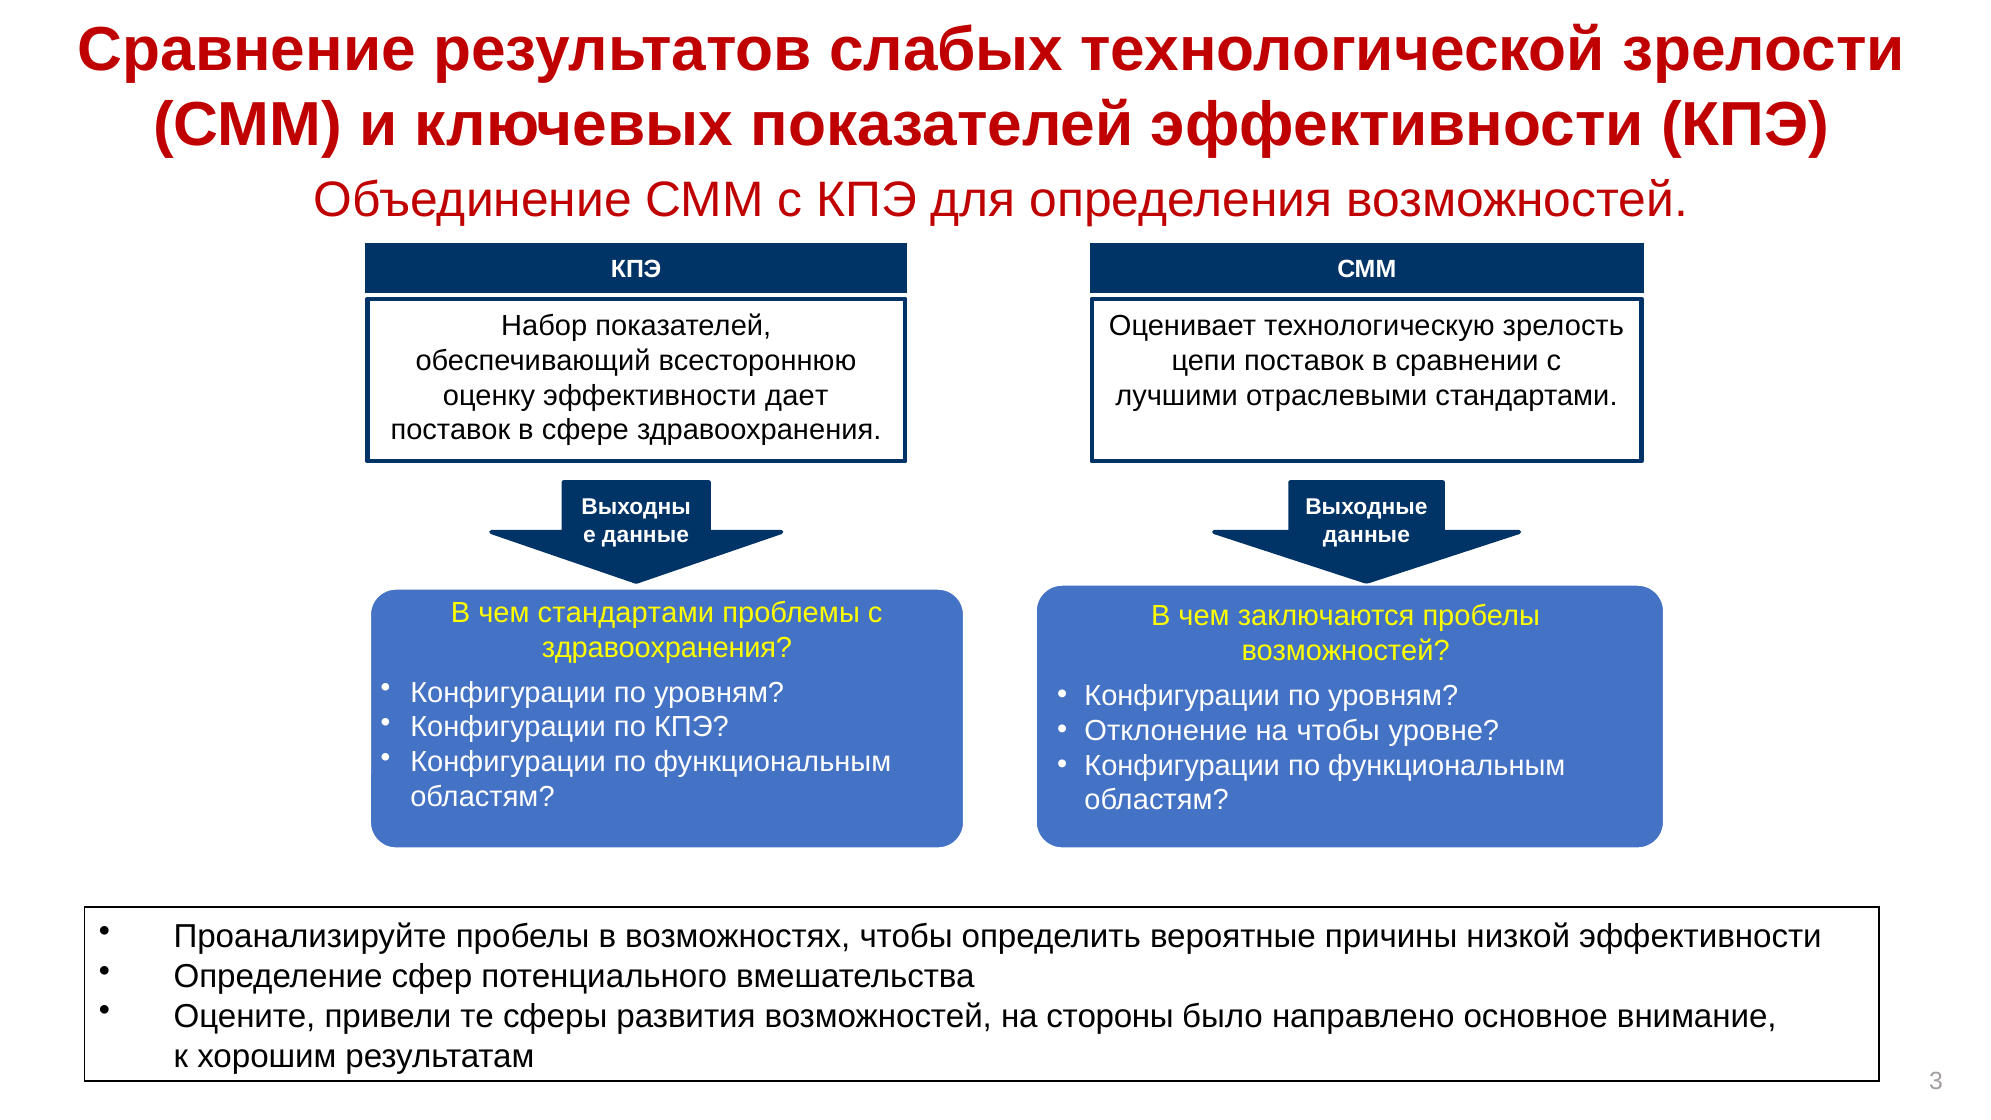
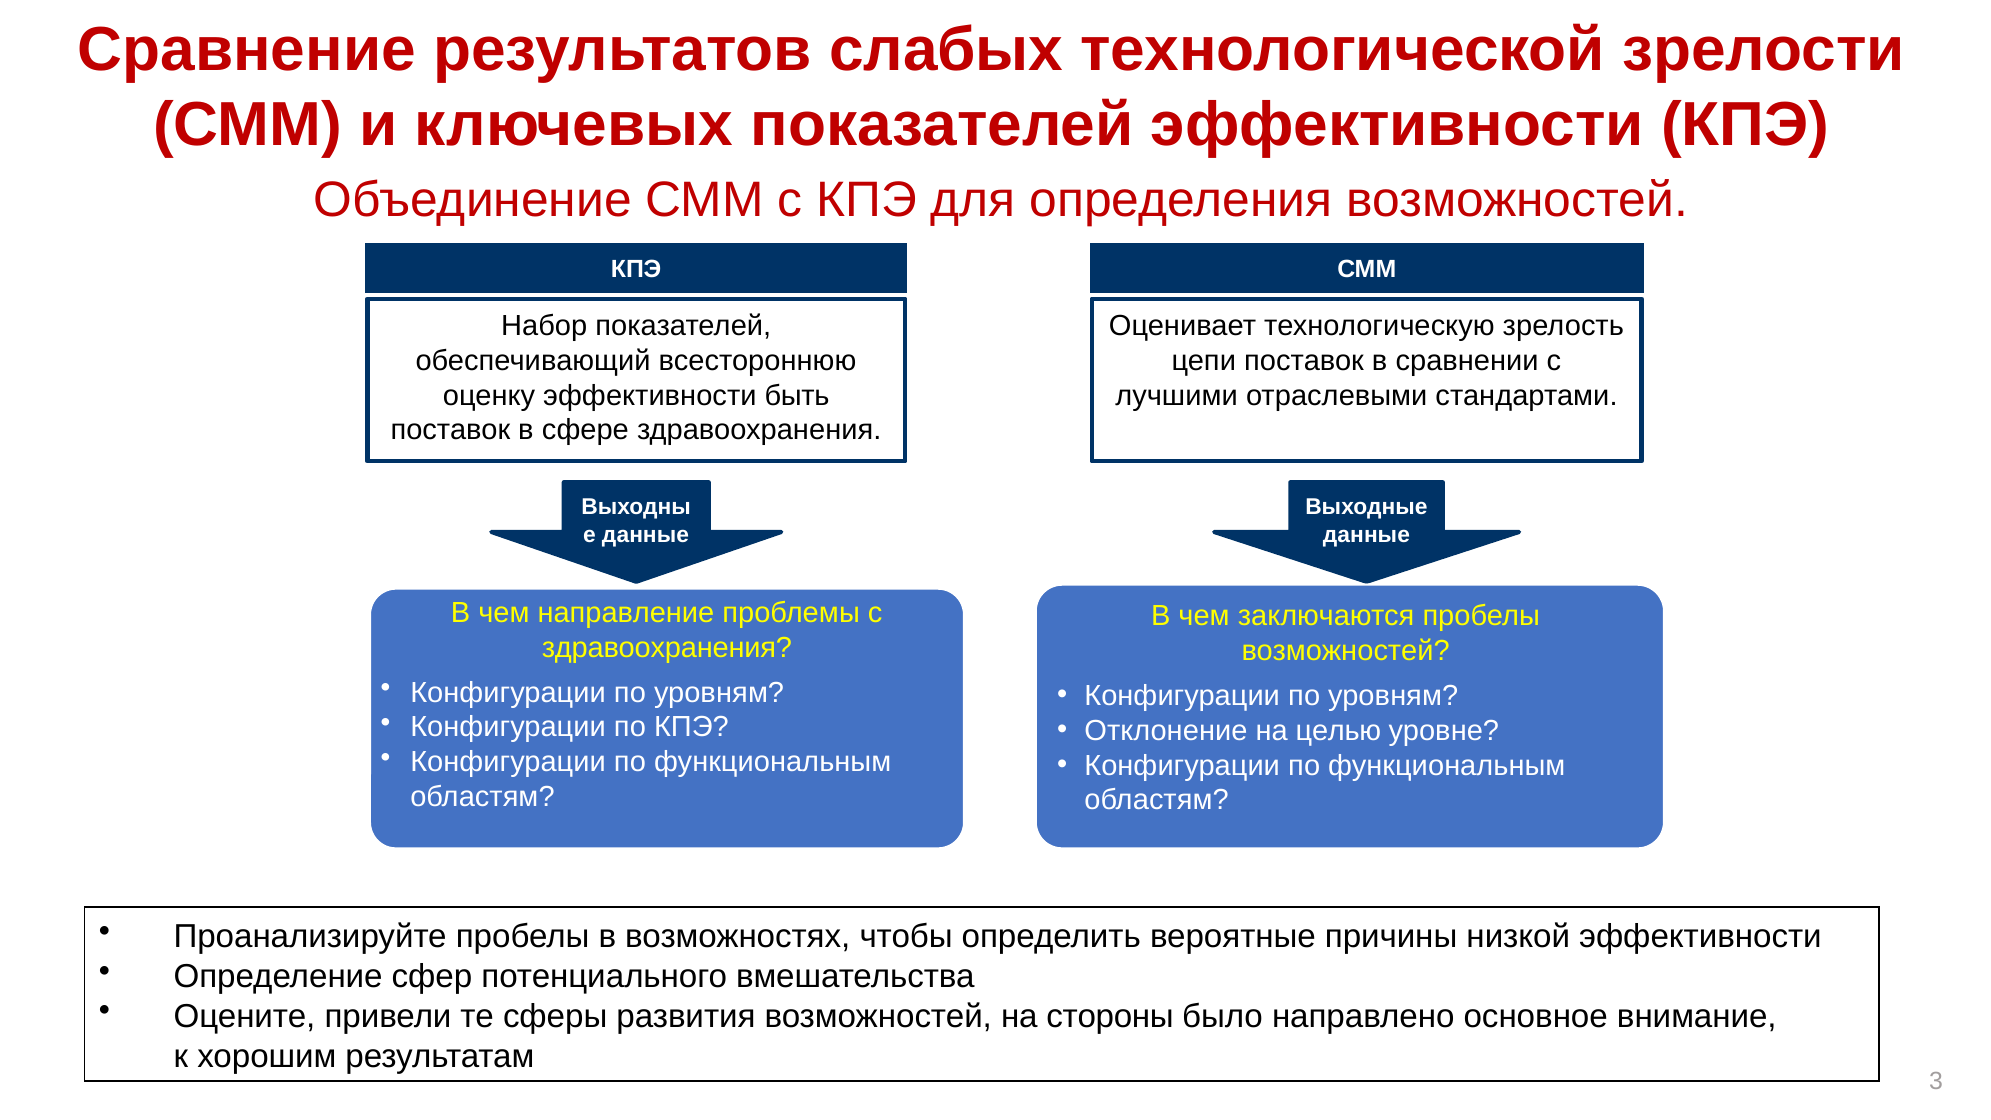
дает: дает -> быть (797, 395)
чем стандартами: стандартами -> направление (626, 613)
на чтобы: чтобы -> целью (1338, 731)
